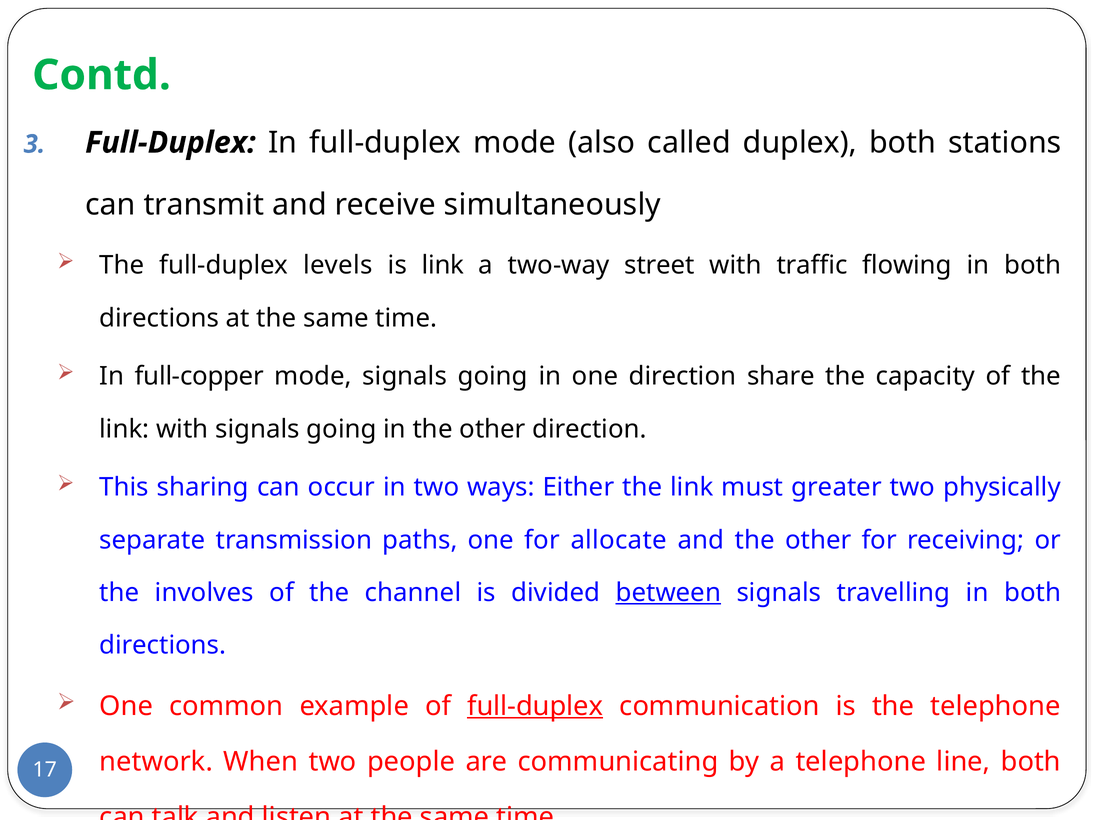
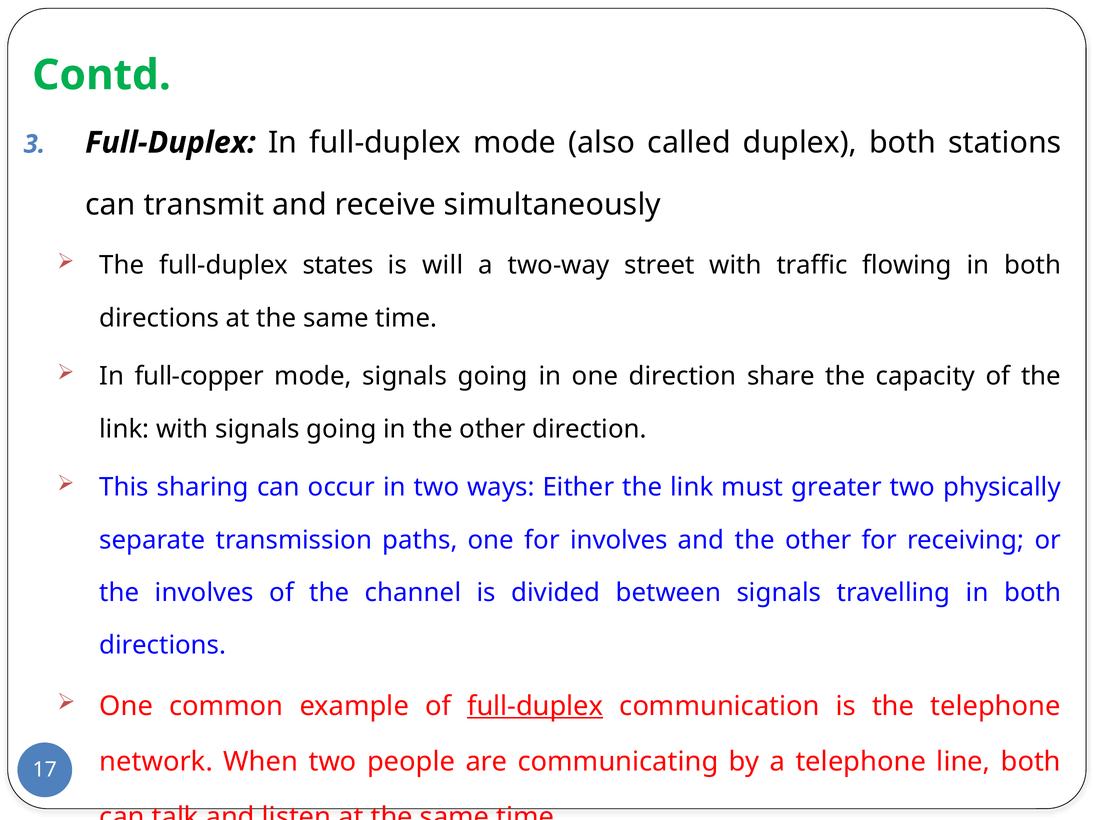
levels: levels -> states (338, 265)
is link: link -> will (443, 265)
for allocate: allocate -> involves (619, 540)
between underline: present -> none (668, 593)
